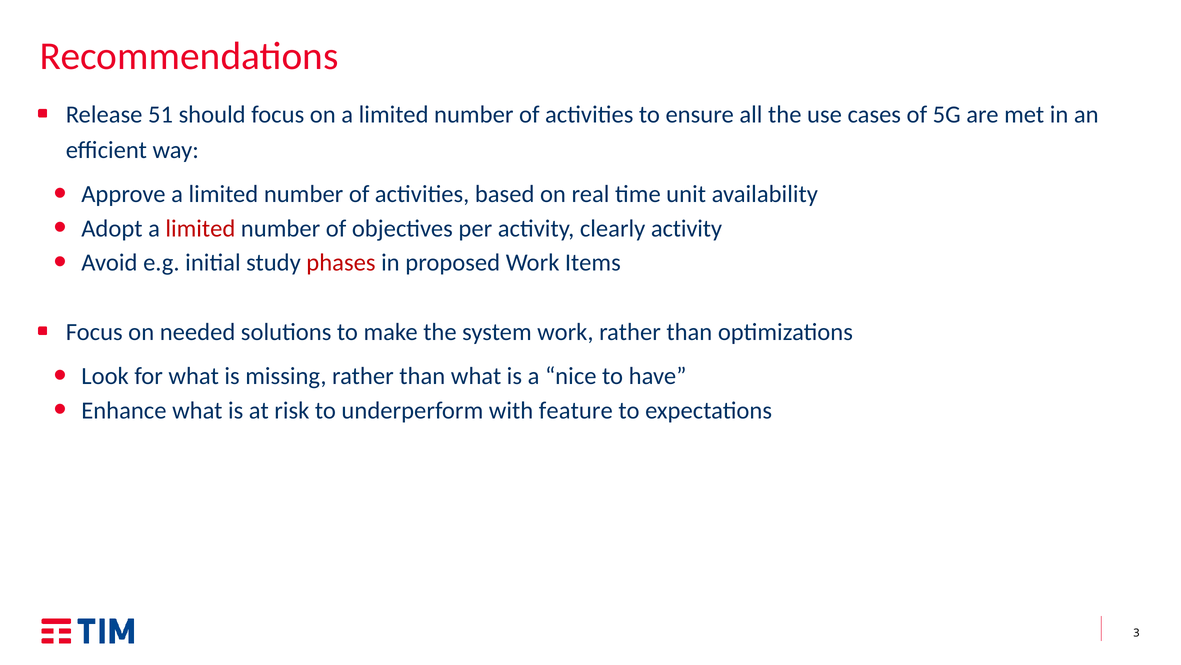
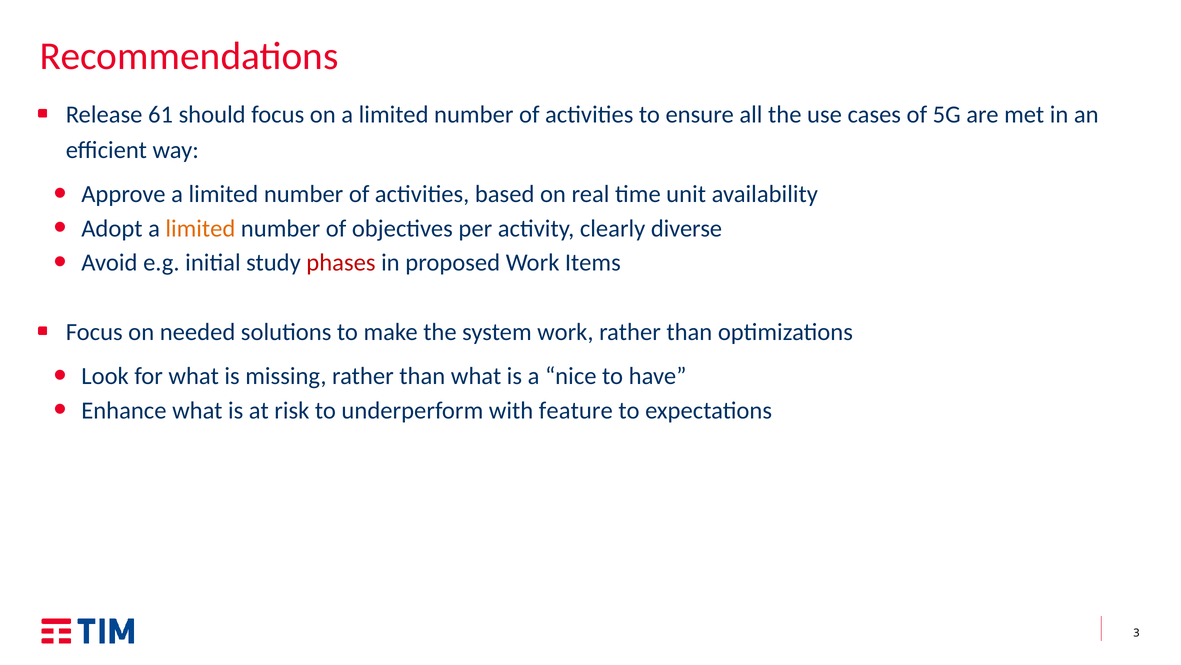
51: 51 -> 61 (161, 115)
limited colour: red -> orange (200, 228)
clearly activity: activity -> diverse (687, 228)
